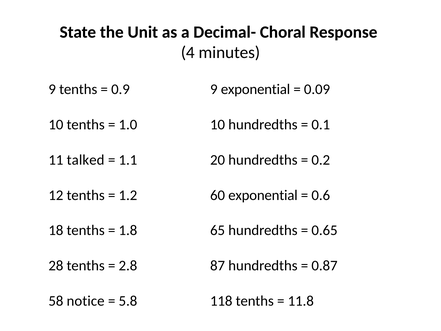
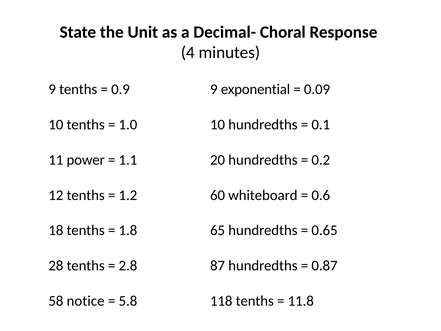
talked: talked -> power (86, 160)
60 exponential: exponential -> whiteboard (263, 195)
